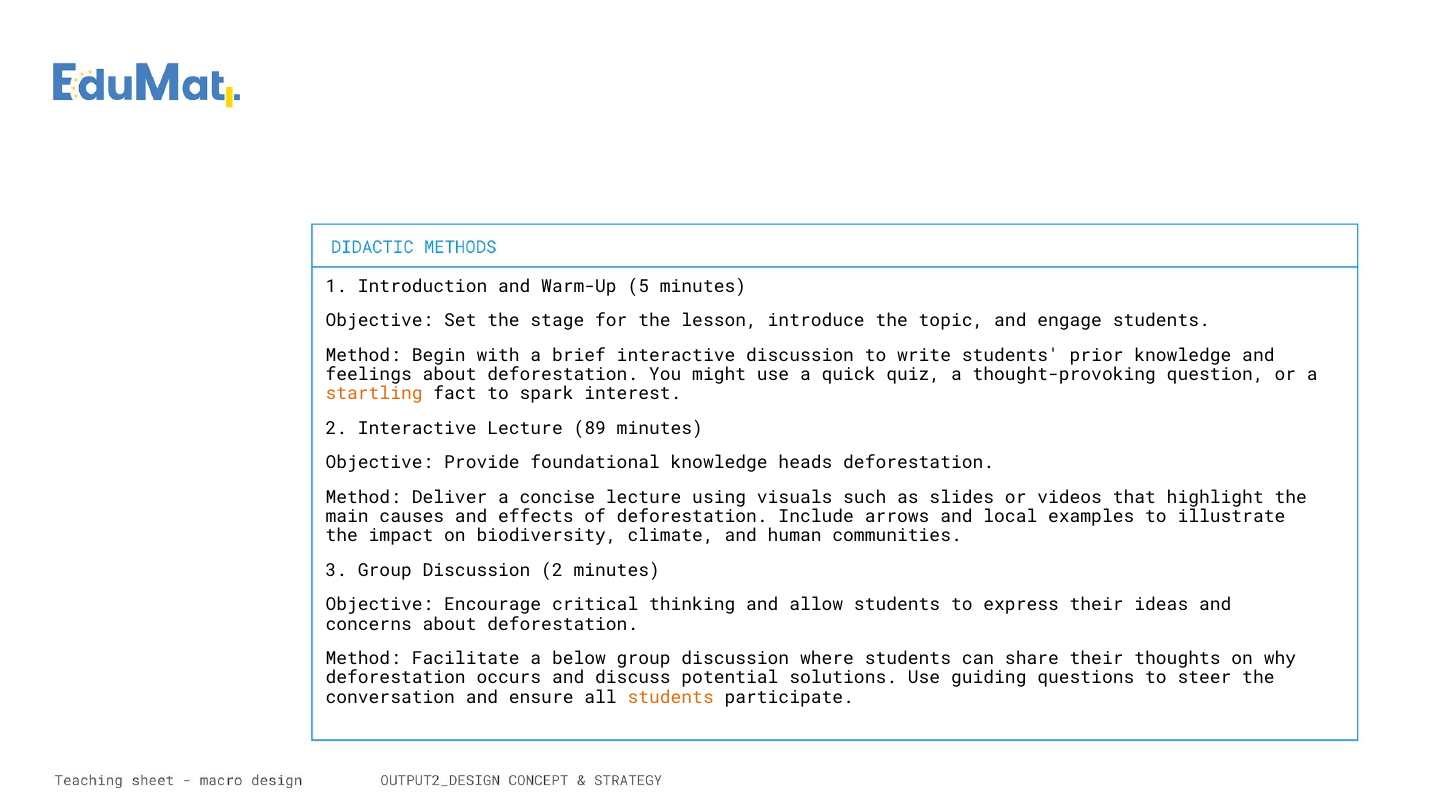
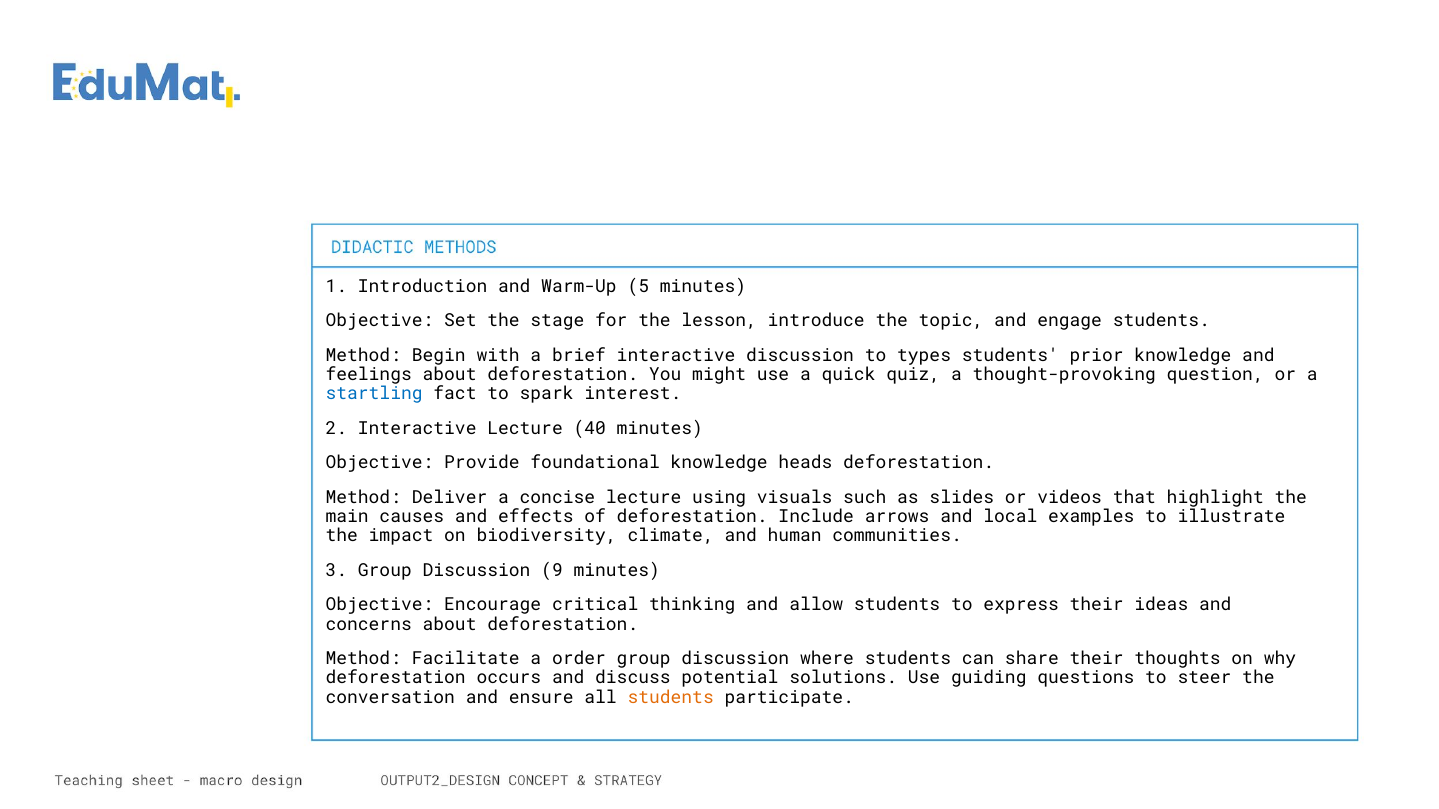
write: write -> types (924, 355)
startling colour: orange -> blue (374, 394)
89: 89 -> 40 (590, 429)
Discussion 2: 2 -> 9 (552, 571)
below: below -> order (579, 659)
